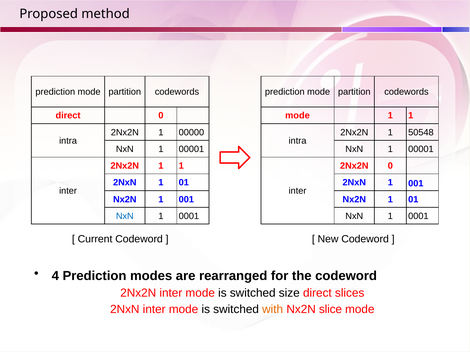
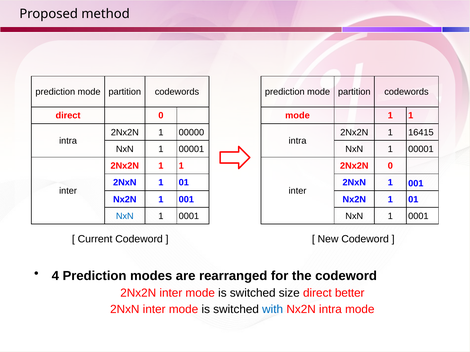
50548: 50548 -> 16415 (421, 133)
slices: slices -> better (350, 293)
with colour: orange -> blue (273, 310)
Nx2N slice: slice -> intra (330, 310)
